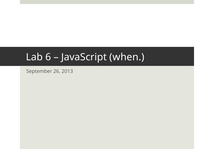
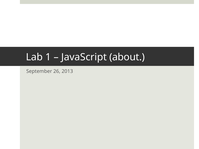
6: 6 -> 1 (48, 57)
when: when -> about (127, 57)
